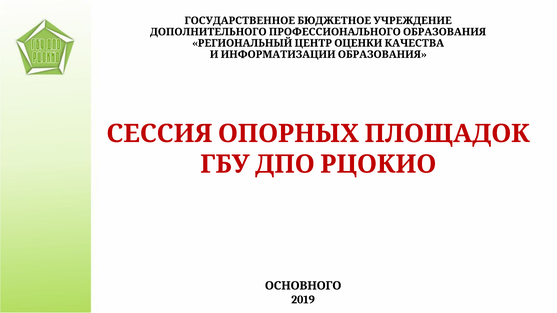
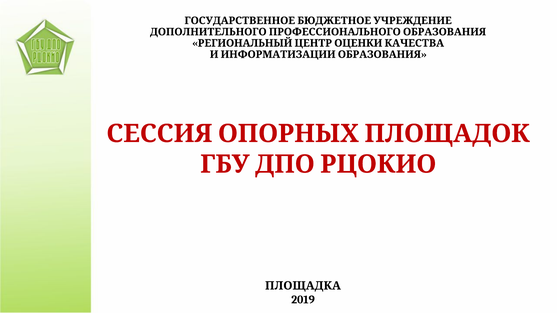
ОСНОВНОГО: ОСНОВНОГО -> ПЛОЩАДКА (303, 286)
